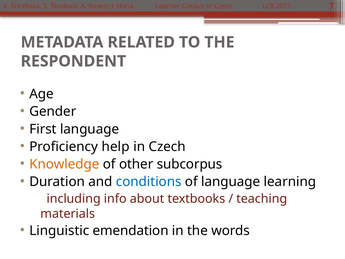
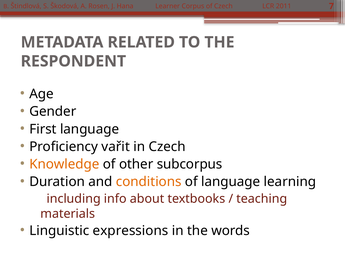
help: help -> vařit (116, 147)
conditions colour: blue -> orange (149, 182)
emendation: emendation -> expressions (131, 230)
